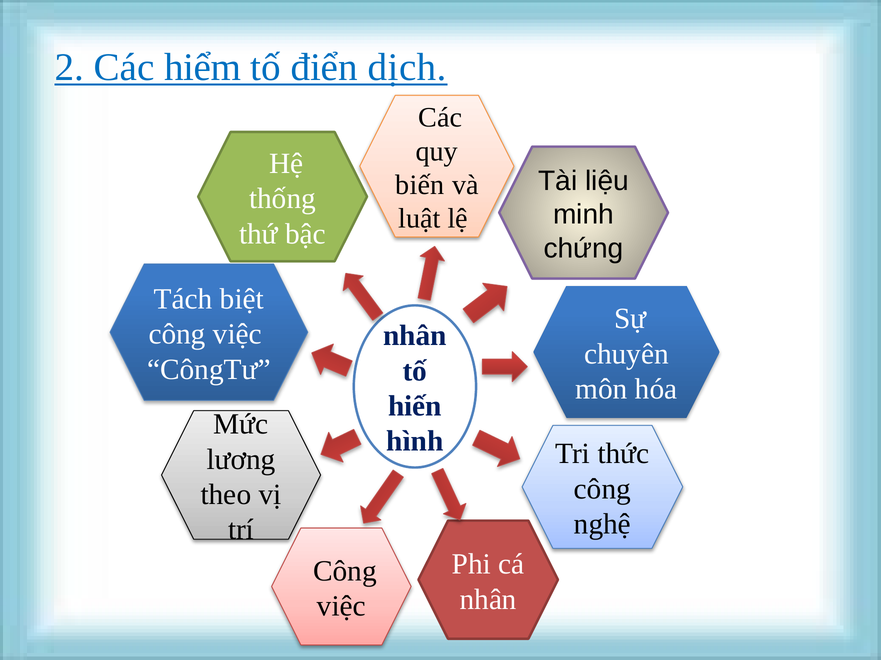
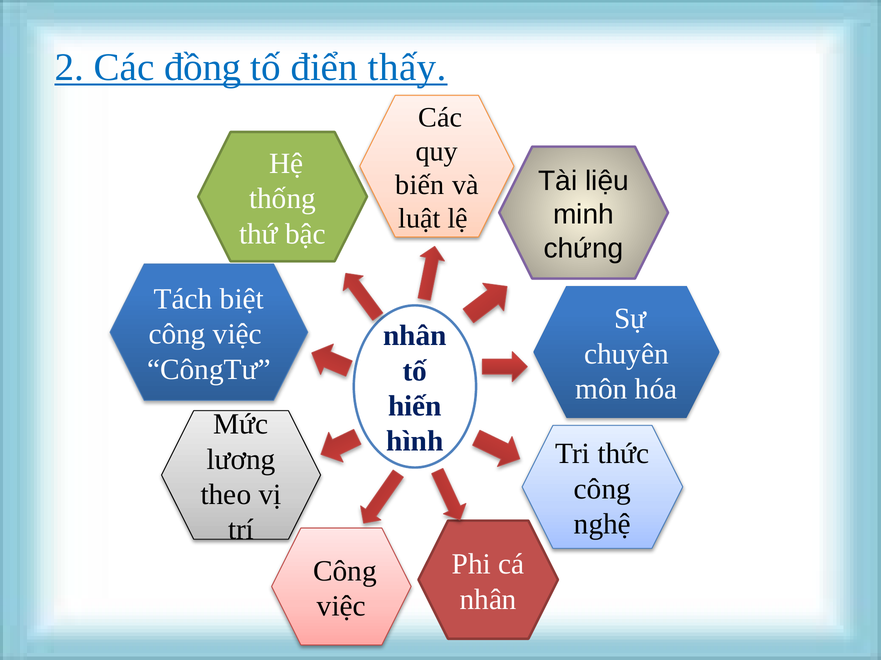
hiểm: hiểm -> đồng (203, 67)
dịch: dịch -> thấy (407, 67)
